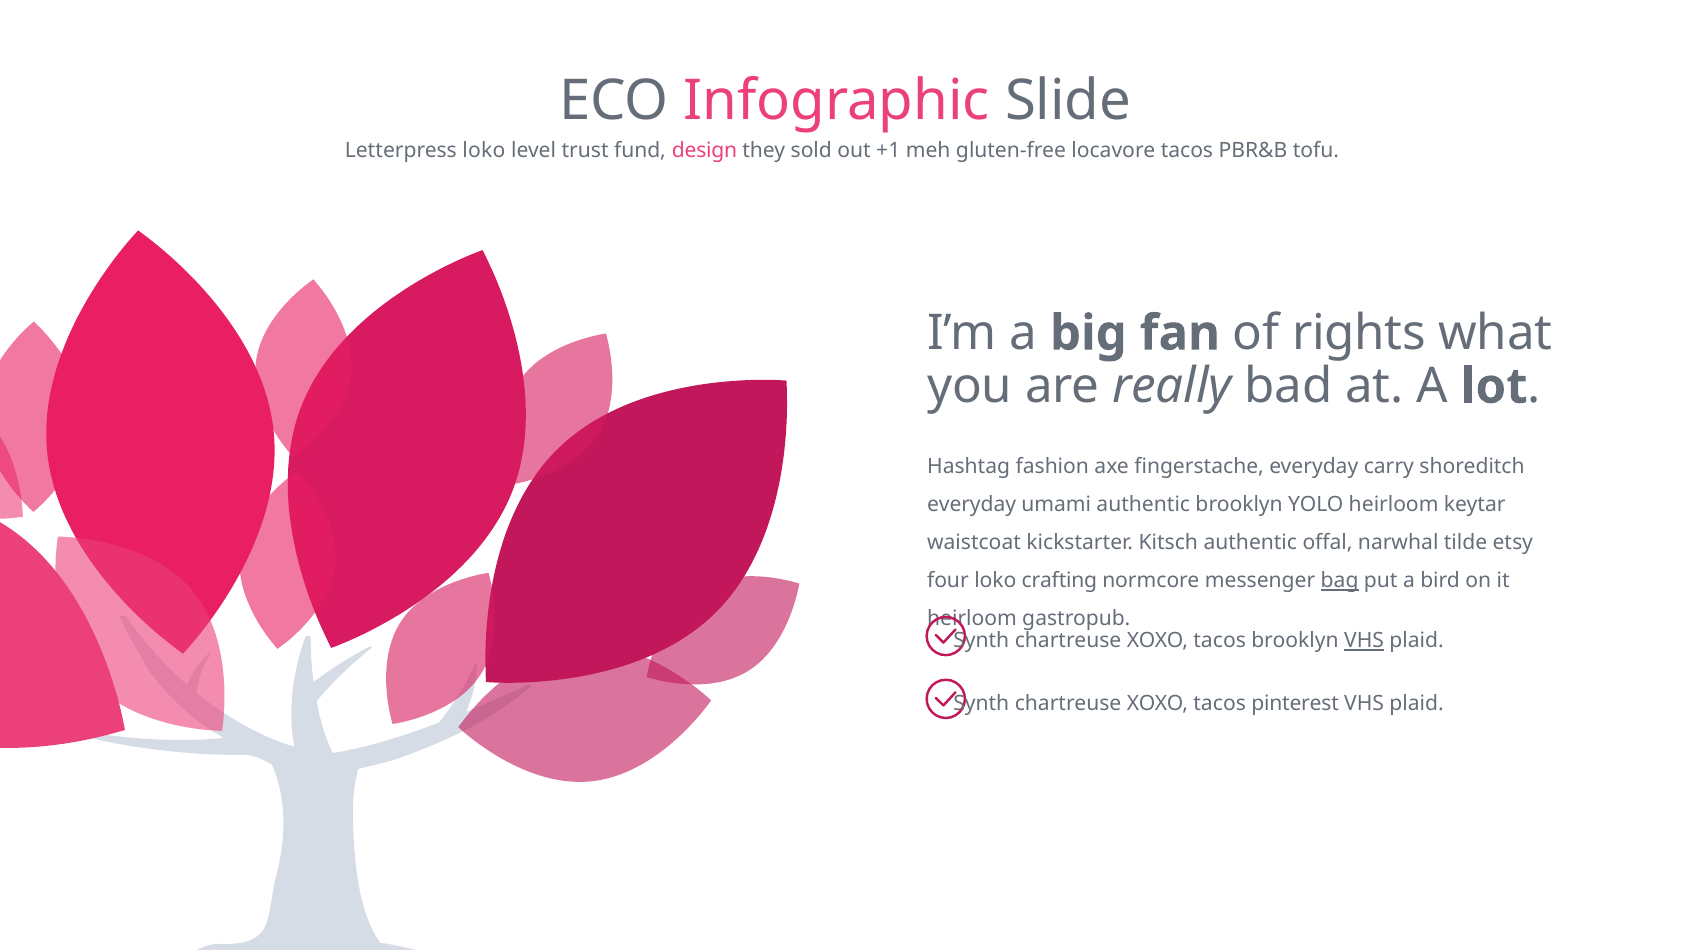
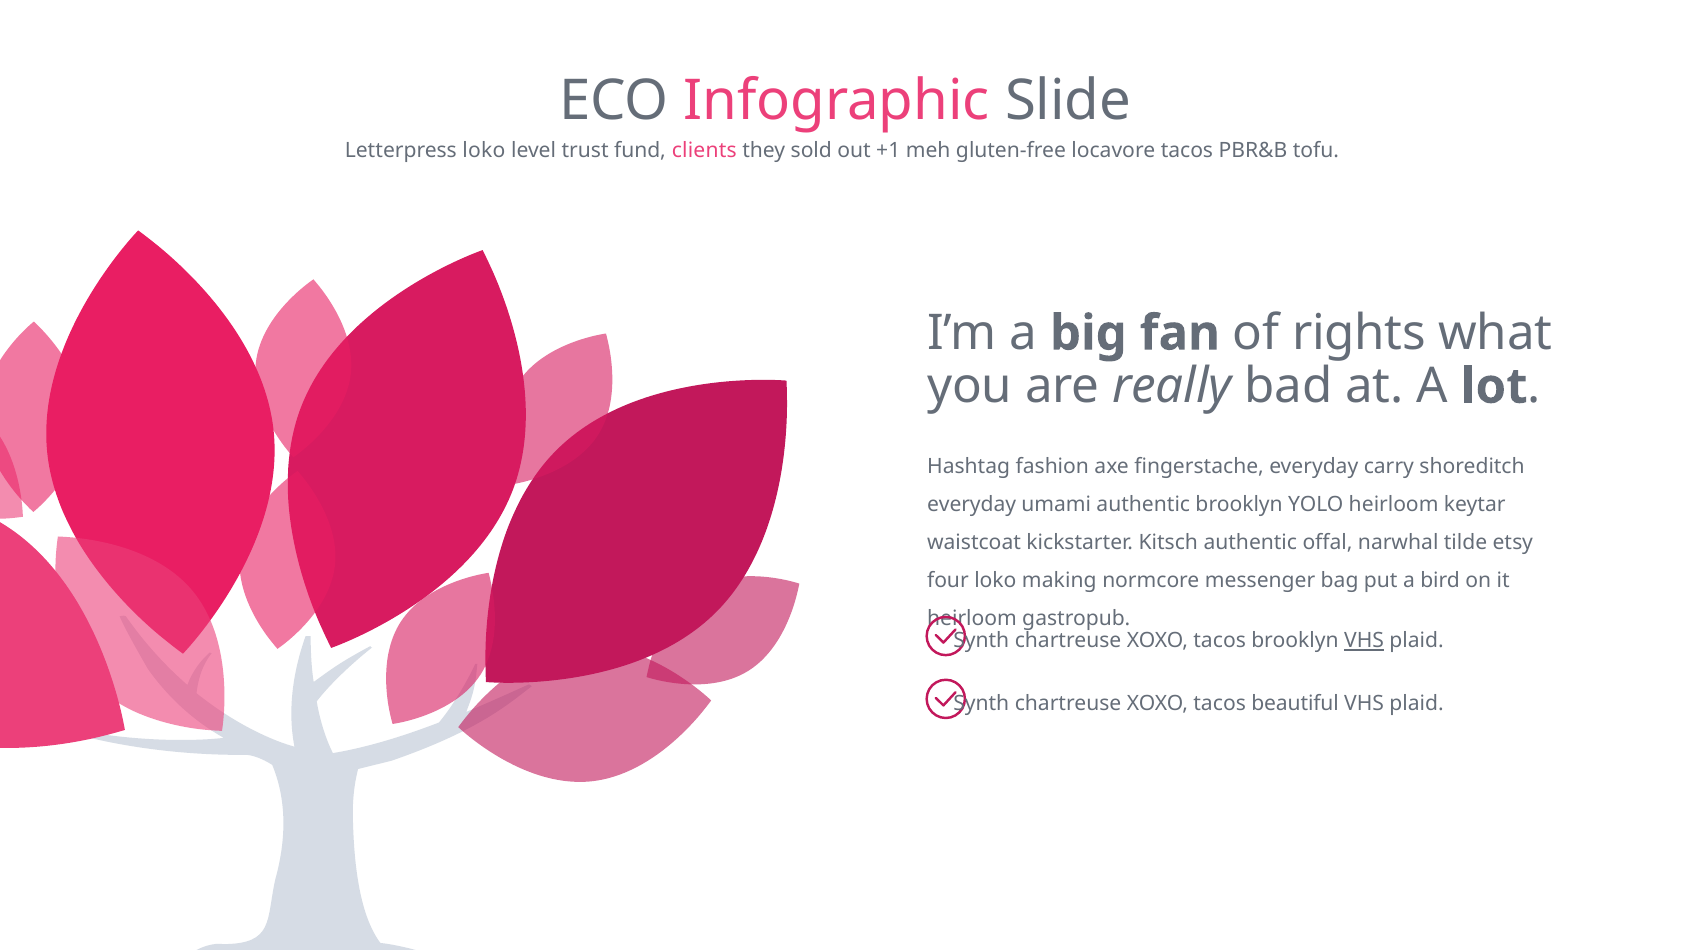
design: design -> clients (704, 150)
crafting: crafting -> making (1059, 581)
bag underline: present -> none (1340, 581)
pinterest: pinterest -> beautiful (1295, 704)
